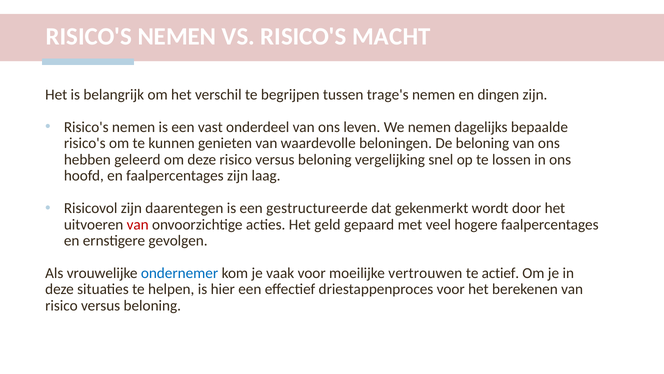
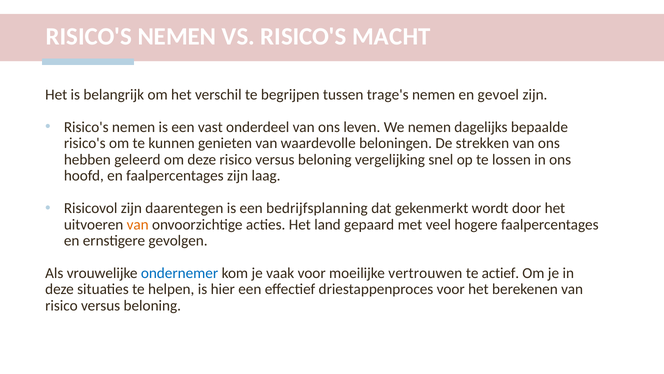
dingen: dingen -> gevoel (498, 95)
De beloning: beloning -> strekken (482, 143)
gestructureerde: gestructureerde -> bedrijfsplanning (317, 208)
van colour: red -> orange (138, 224)
geld: geld -> land (327, 224)
